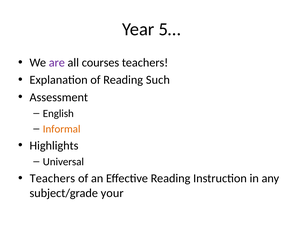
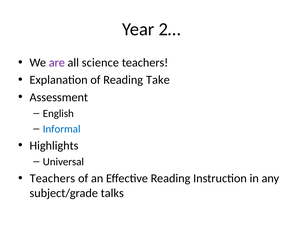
5…: 5… -> 2… (170, 29)
courses: courses -> science (100, 63)
Such: Such -> Take (158, 80)
Informal colour: orange -> blue (62, 129)
your: your -> talks (112, 193)
